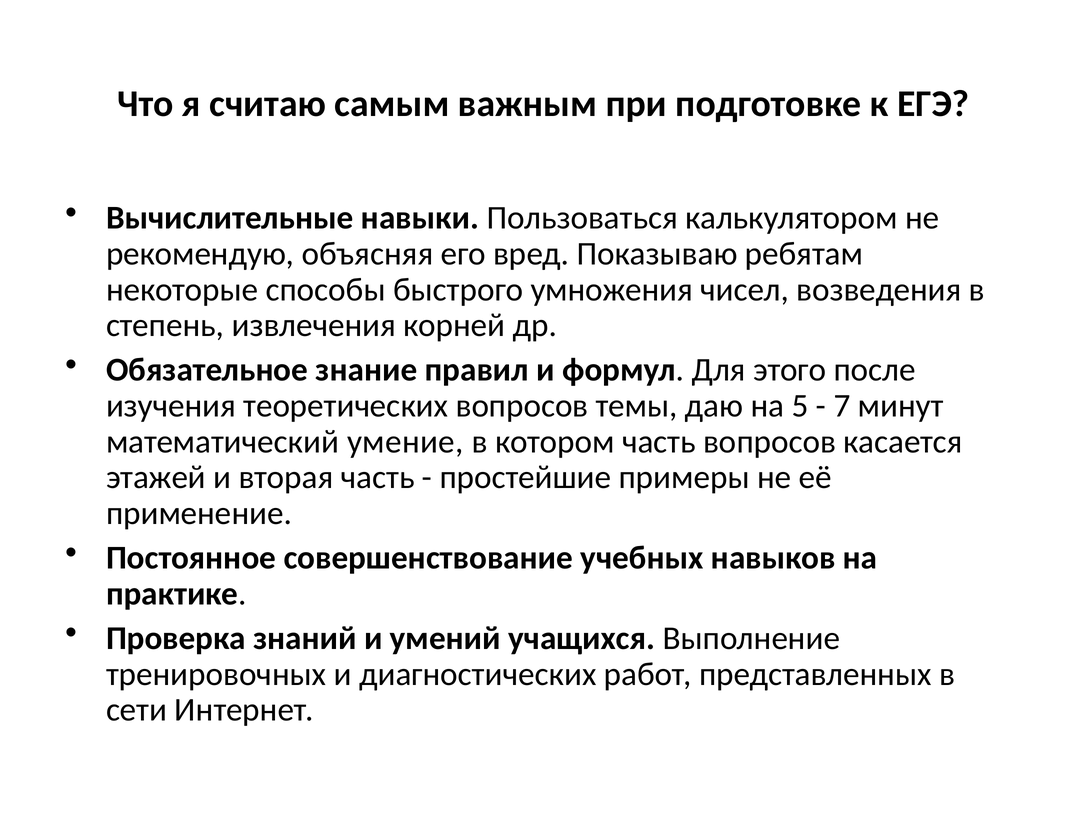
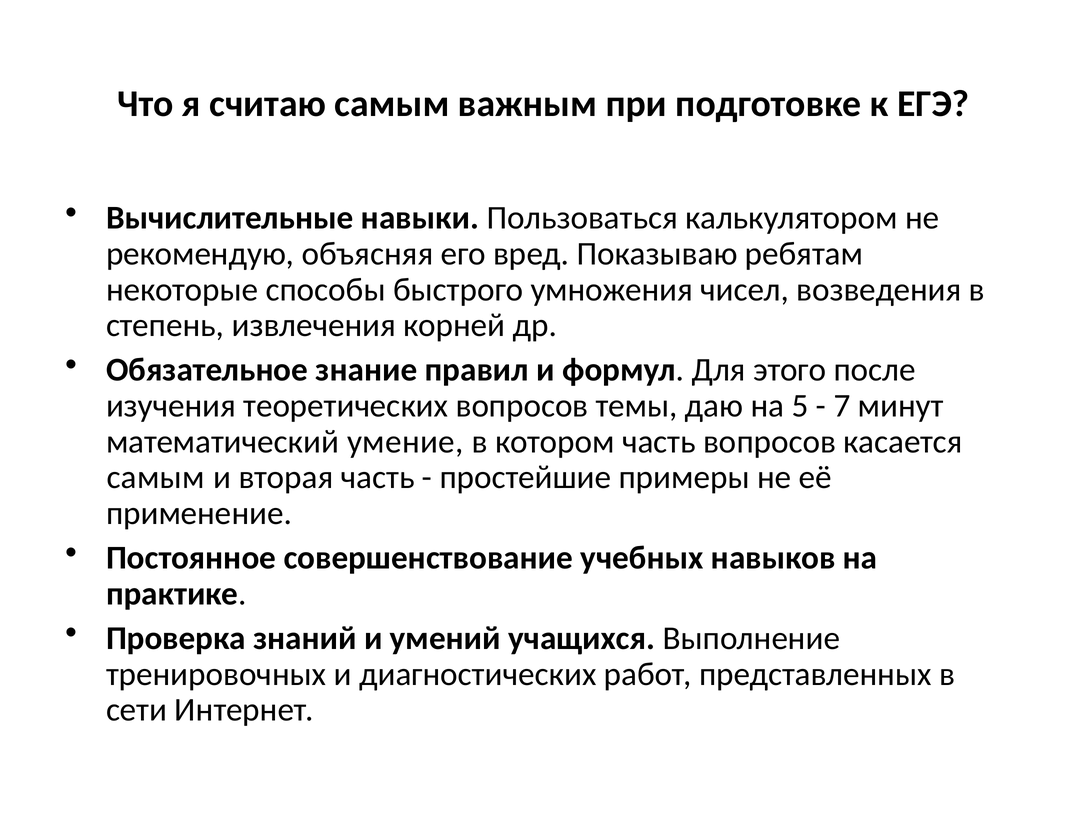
этажей: этажей -> самым (156, 478)
